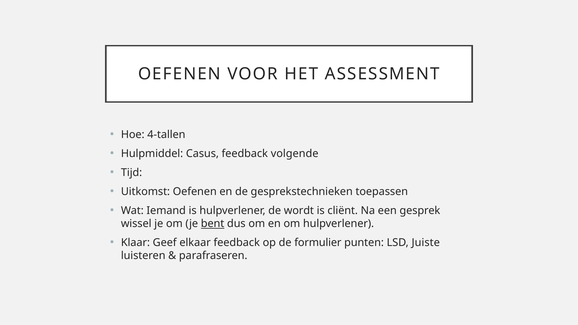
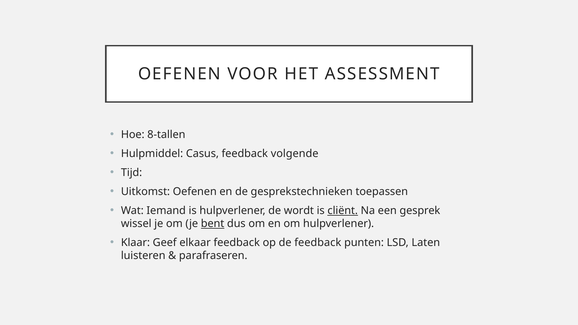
4-tallen: 4-tallen -> 8-tallen (166, 134)
cliënt underline: none -> present (343, 211)
de formulier: formulier -> feedback (318, 243)
Juiste: Juiste -> Laten (426, 243)
